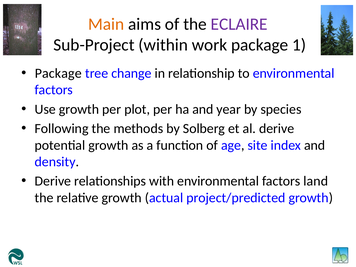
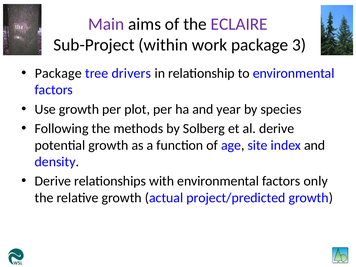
Main colour: orange -> purple (106, 24)
1: 1 -> 3 (299, 45)
change: change -> drivers (131, 73)
land: land -> only (316, 181)
